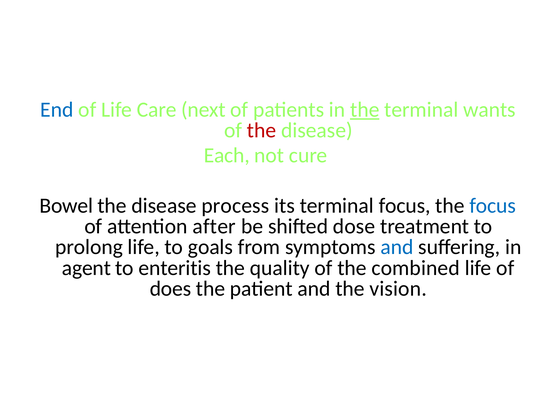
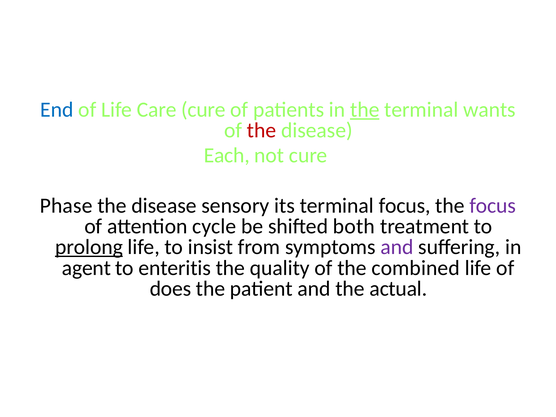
Care next: next -> cure (203, 110)
Bowel: Bowel -> Phase (66, 206)
process: process -> sensory (235, 206)
focus colour: blue -> purple (493, 206)
after: after -> cycle (214, 226)
dose: dose -> both (354, 226)
prolong underline: none -> present (89, 247)
goals: goals -> insist (210, 247)
and colour: blue -> purple (397, 247)
vision: vision -> actual (398, 289)
